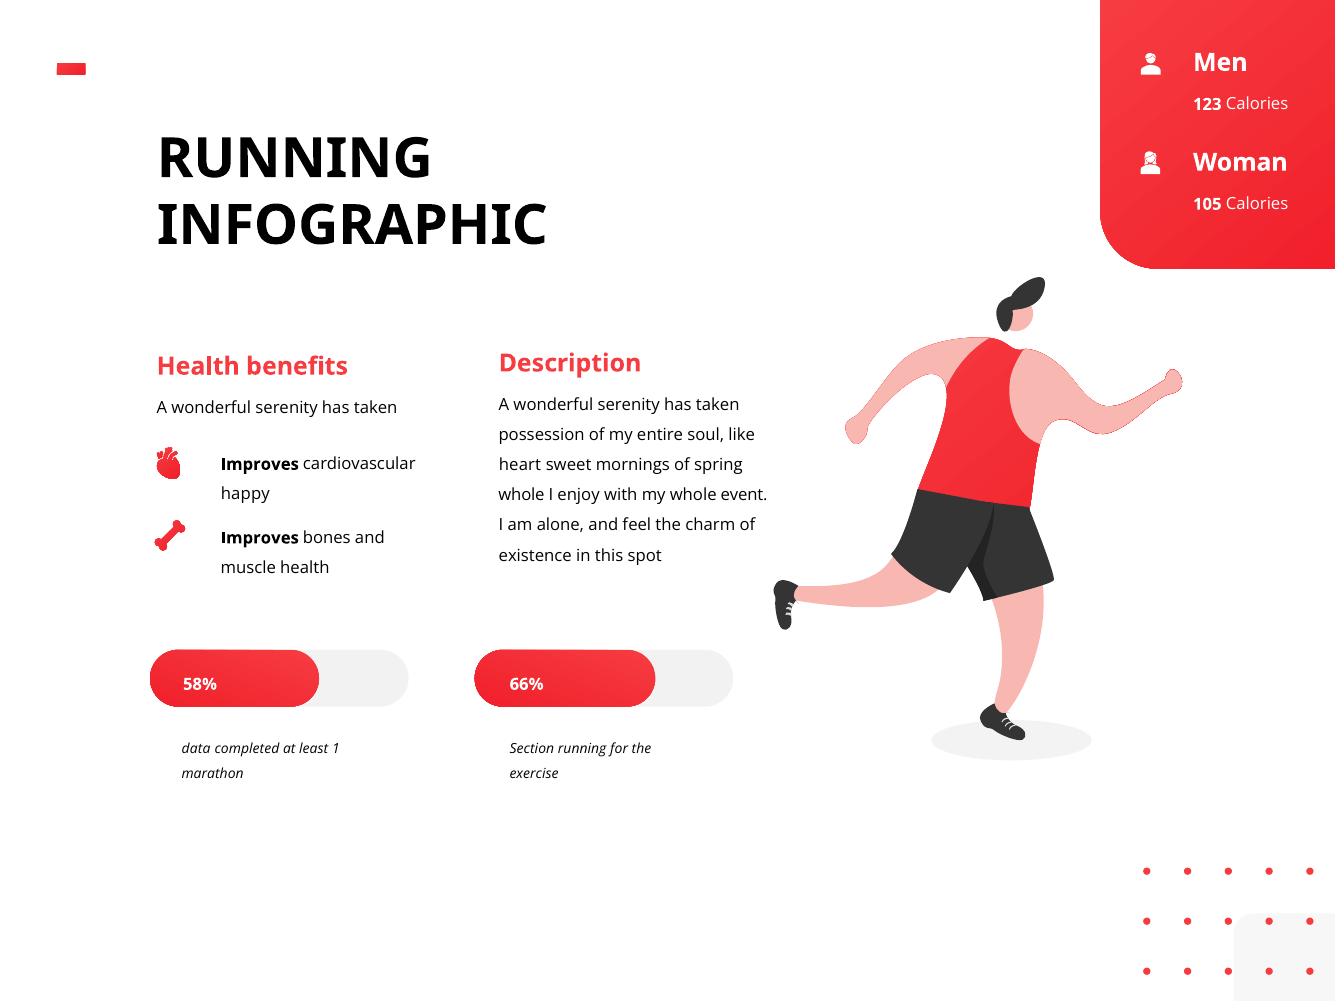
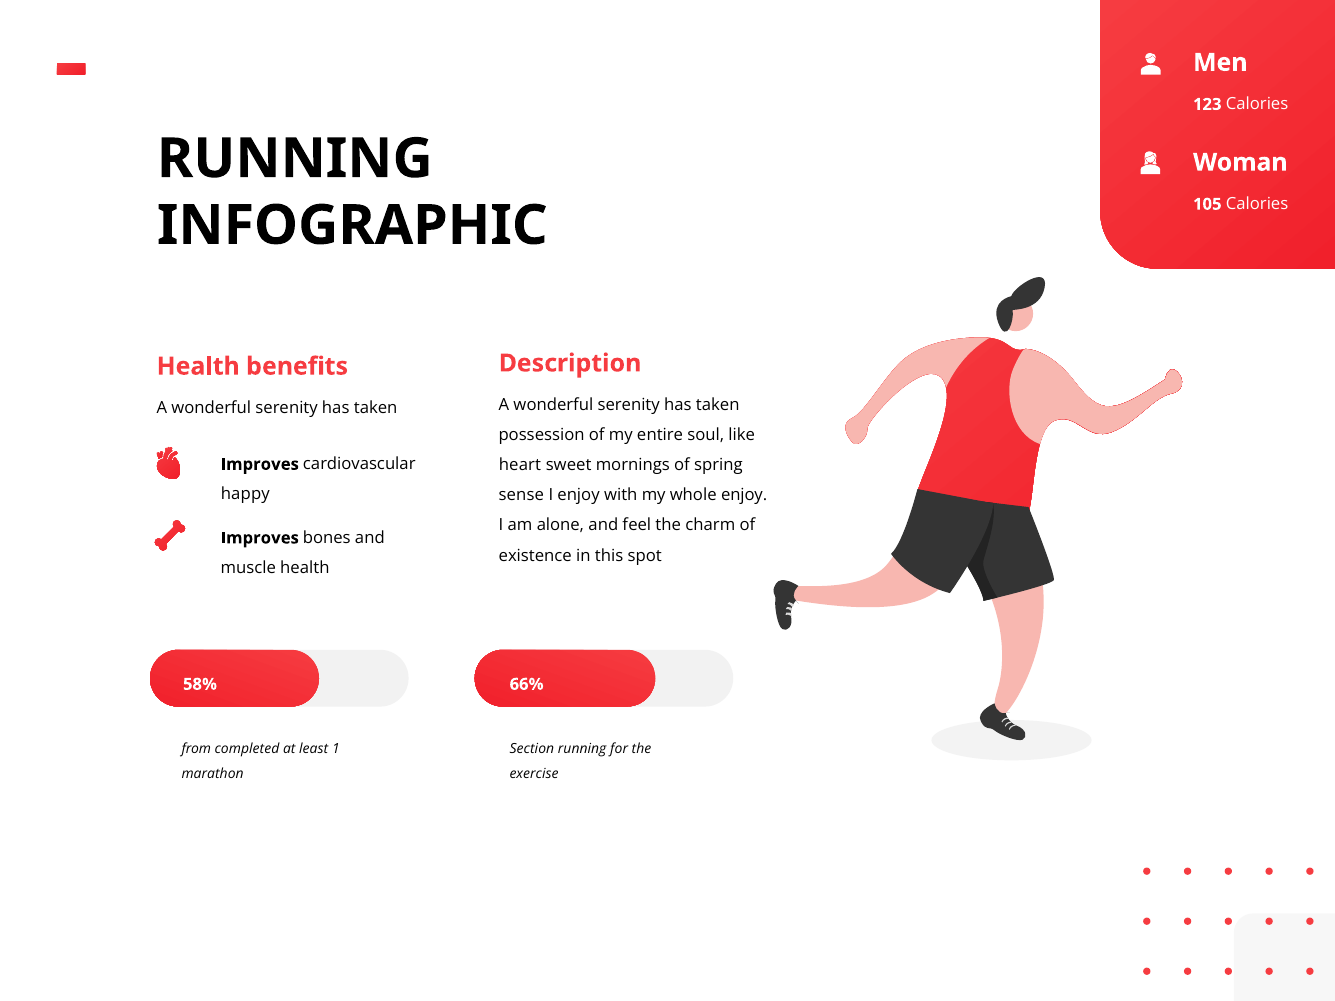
whole: whole -> sense (521, 495)
whole event: event -> enjoy (744, 495)
data: data -> from (196, 749)
